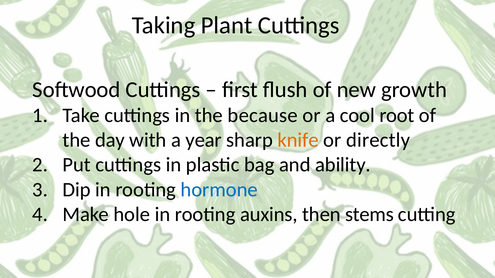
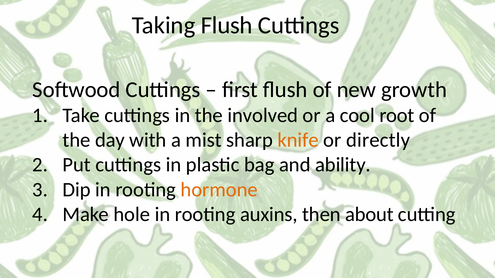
Taking Plant: Plant -> Flush (227, 25)
because: because -> involved (263, 116)
year: year -> mist (204, 140)
hormone colour: blue -> orange (219, 190)
stems: stems -> about (369, 215)
